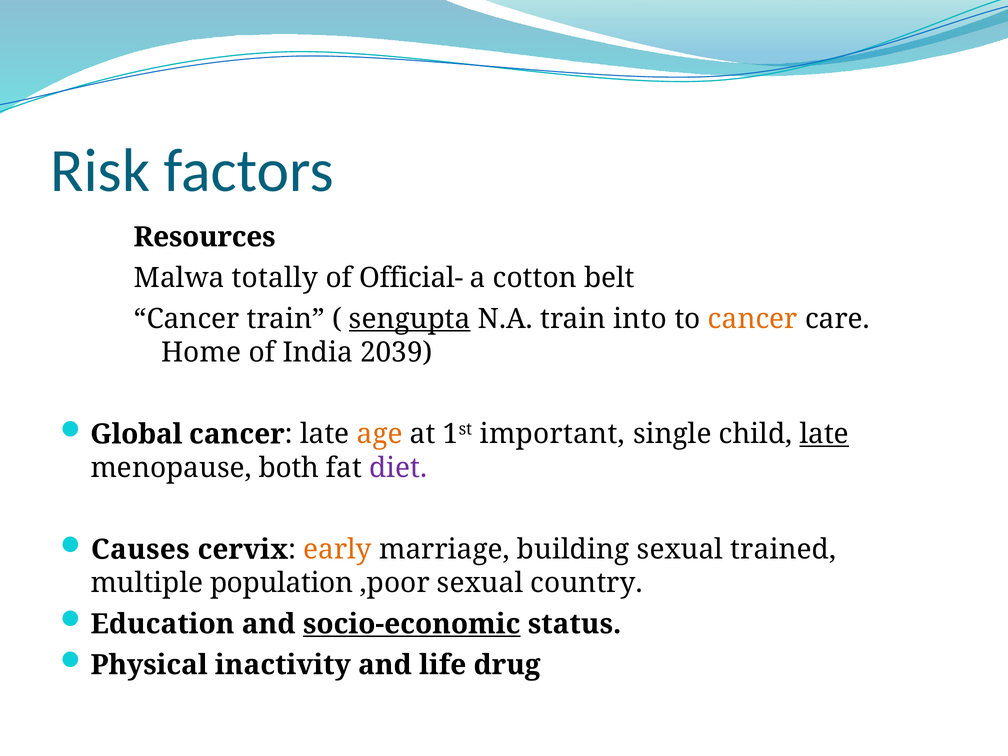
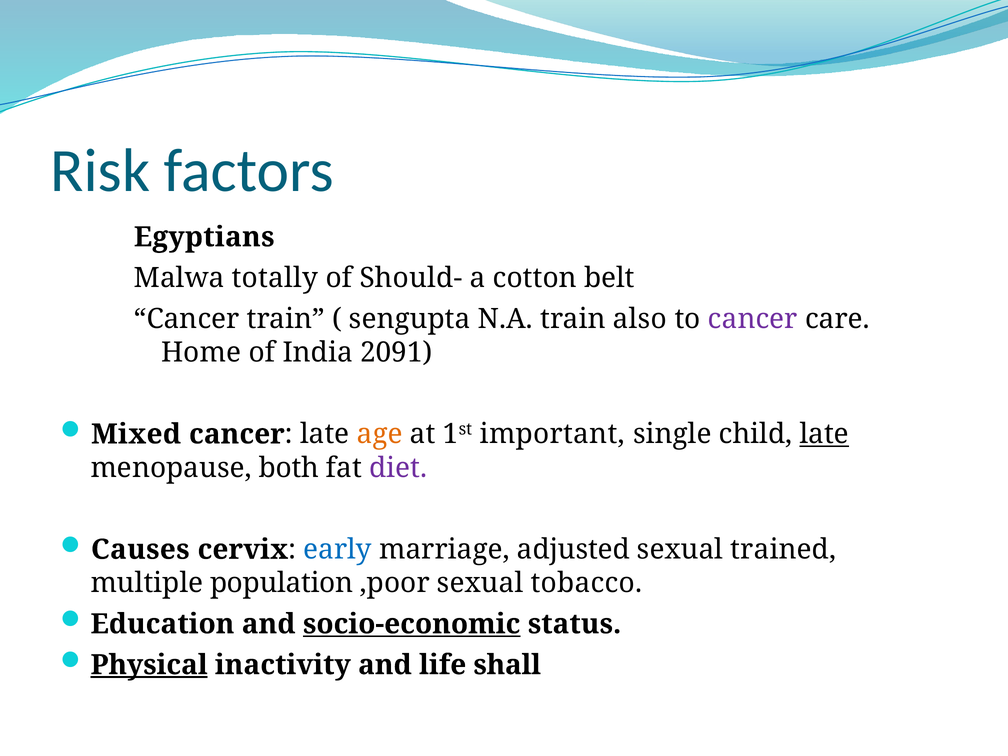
Resources: Resources -> Egyptians (204, 237)
Official-: Official- -> Should- (411, 278)
sengupta underline: present -> none (410, 319)
into: into -> also (640, 319)
cancer colour: orange -> purple (753, 319)
2039: 2039 -> 2091 (396, 352)
Global: Global -> Mixed (136, 434)
early colour: orange -> blue (338, 550)
building: building -> adjusted (573, 550)
country: country -> tobacco (586, 583)
Physical underline: none -> present (149, 665)
drug: drug -> shall (507, 665)
